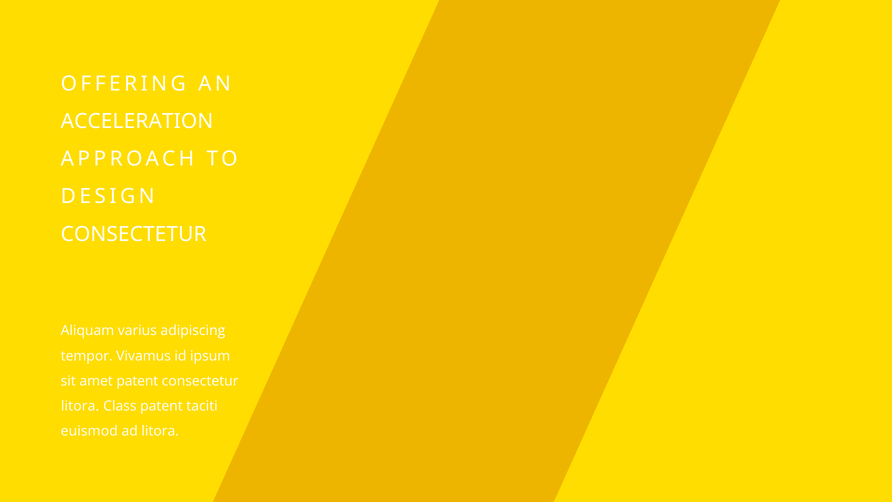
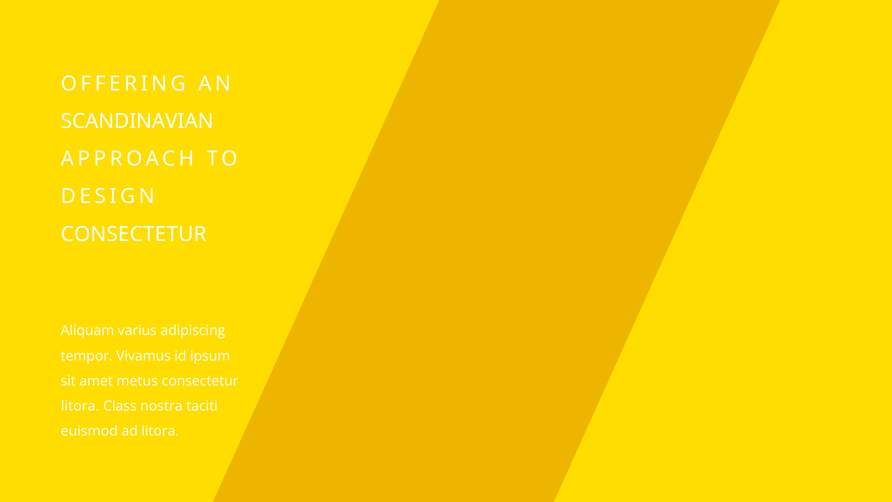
ACCELERATION: ACCELERATION -> SCANDINAVIAN (137, 121)
amet patent: patent -> metus (137, 381)
Class patent: patent -> nostra (161, 406)
